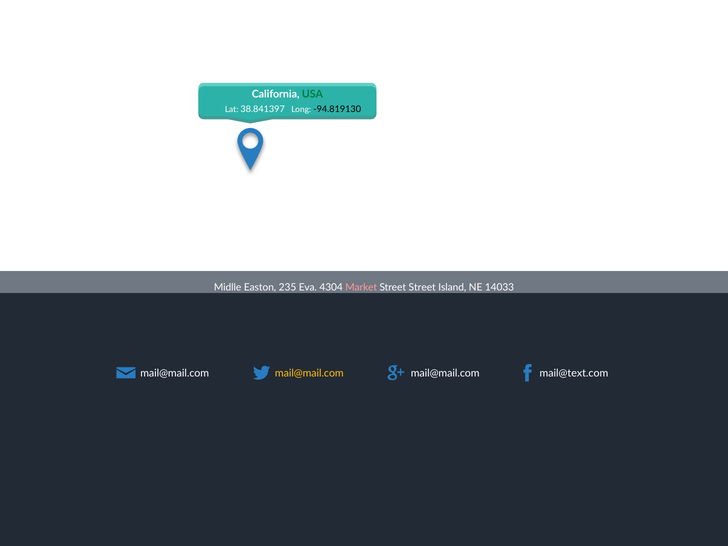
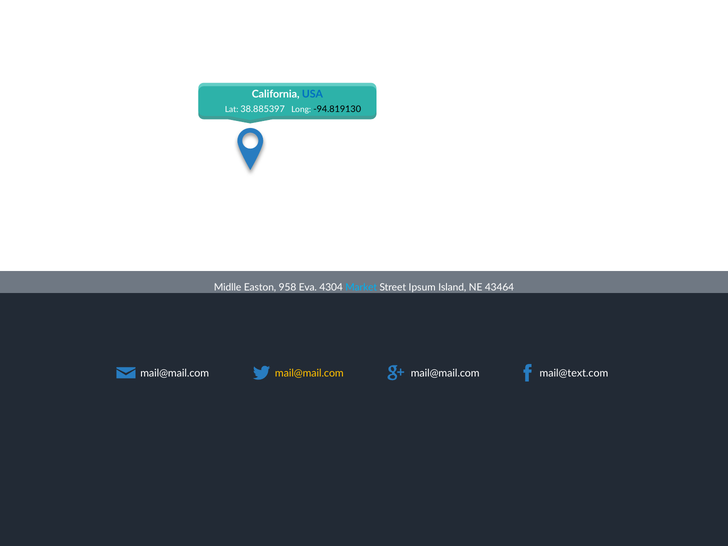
USA colour: green -> blue (312, 94)
38.841397: 38.841397 -> 38.885397 (263, 109)
235: 235 -> 958 (287, 287)
Market colour: pink -> light blue (361, 287)
Street Street: Street -> Ipsum (422, 287)
14033: 14033 -> 43464 (500, 287)
